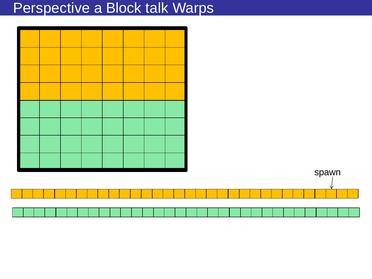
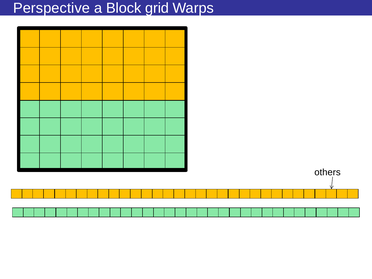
talk: talk -> grid (157, 8)
spawn: spawn -> others (328, 172)
